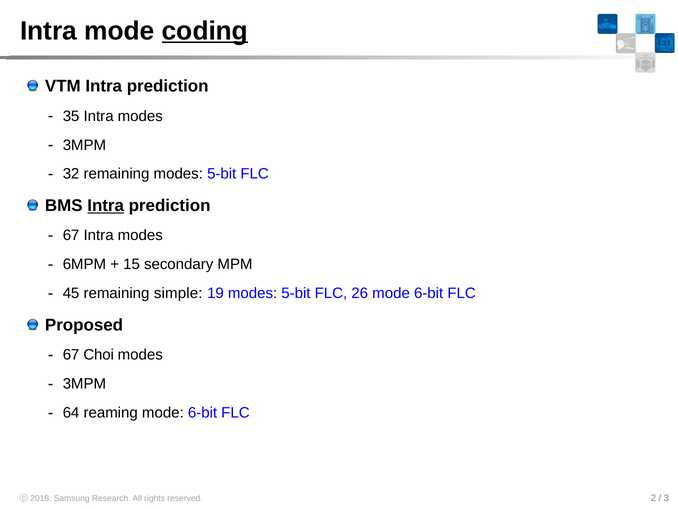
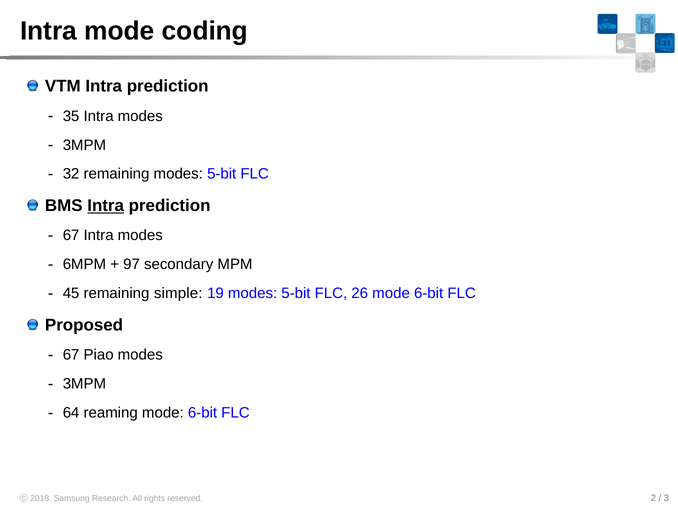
coding underline: present -> none (205, 31)
15: 15 -> 97 (132, 264)
Choi: Choi -> Piao (99, 355)
